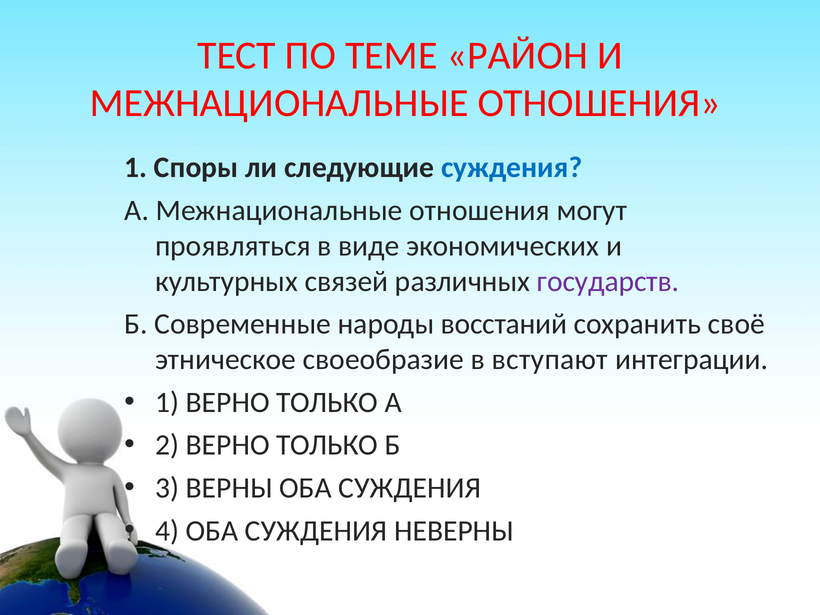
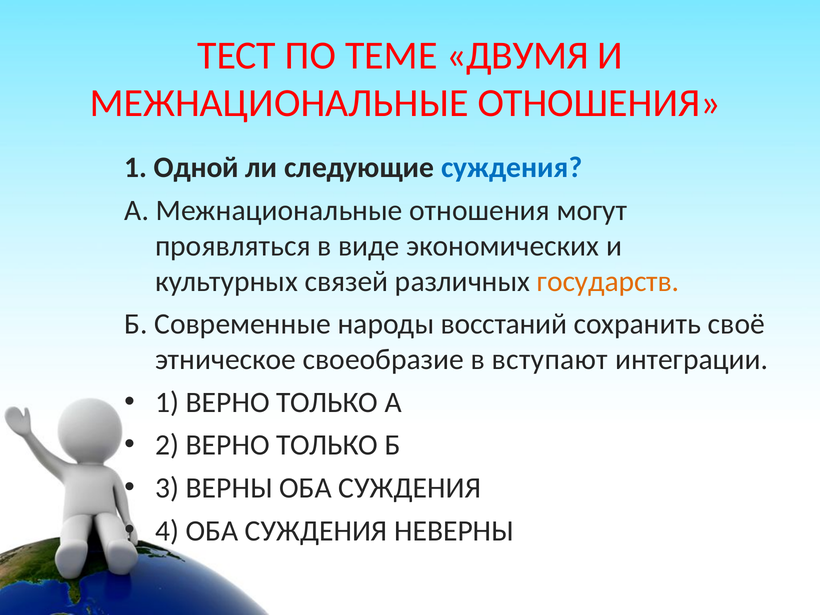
РАЙОН: РАЙОН -> ДВУМЯ (517, 55)
Споры: Споры -> Одной (196, 167)
государств colour: purple -> orange (608, 281)
